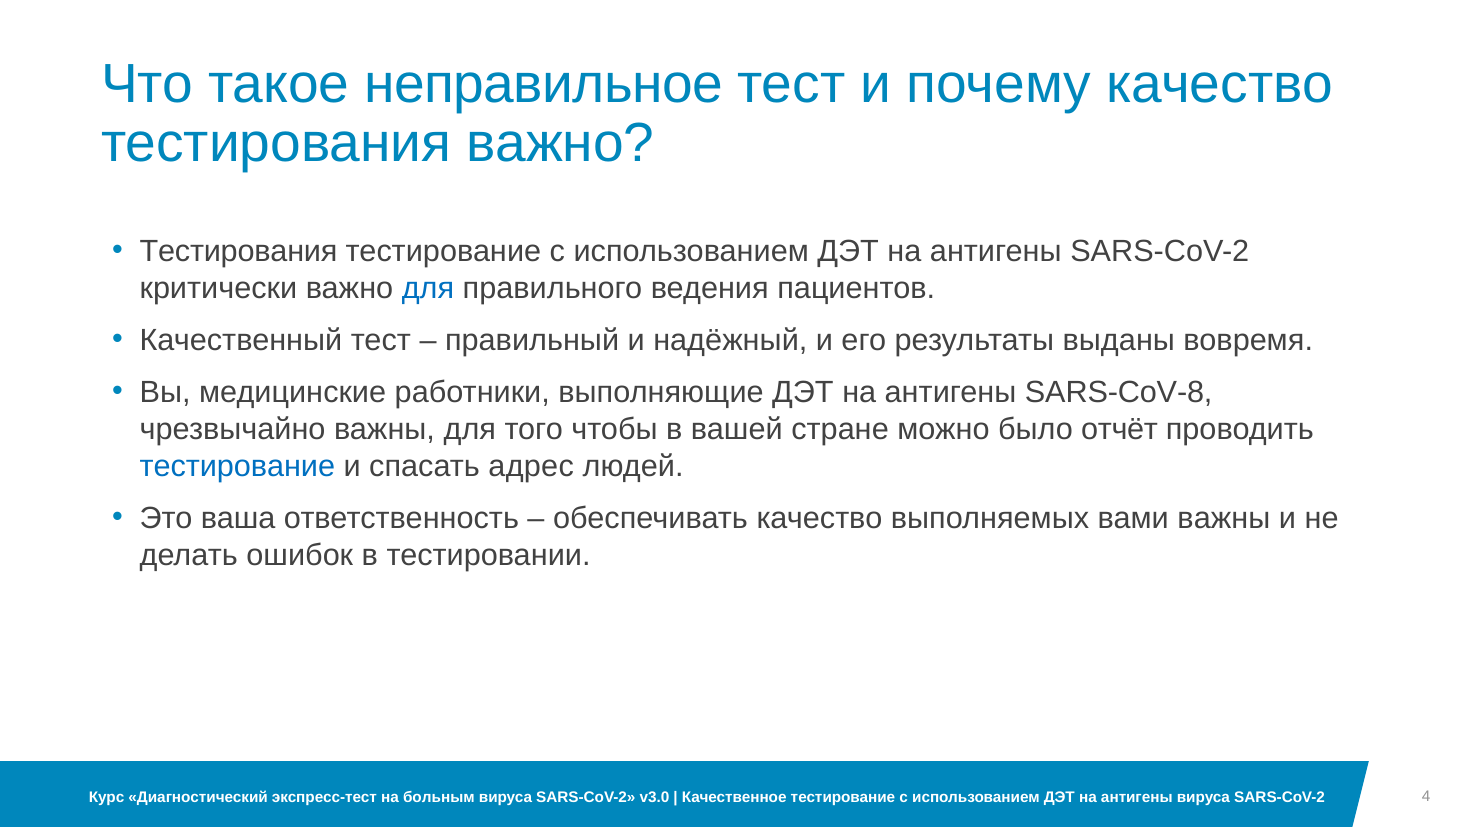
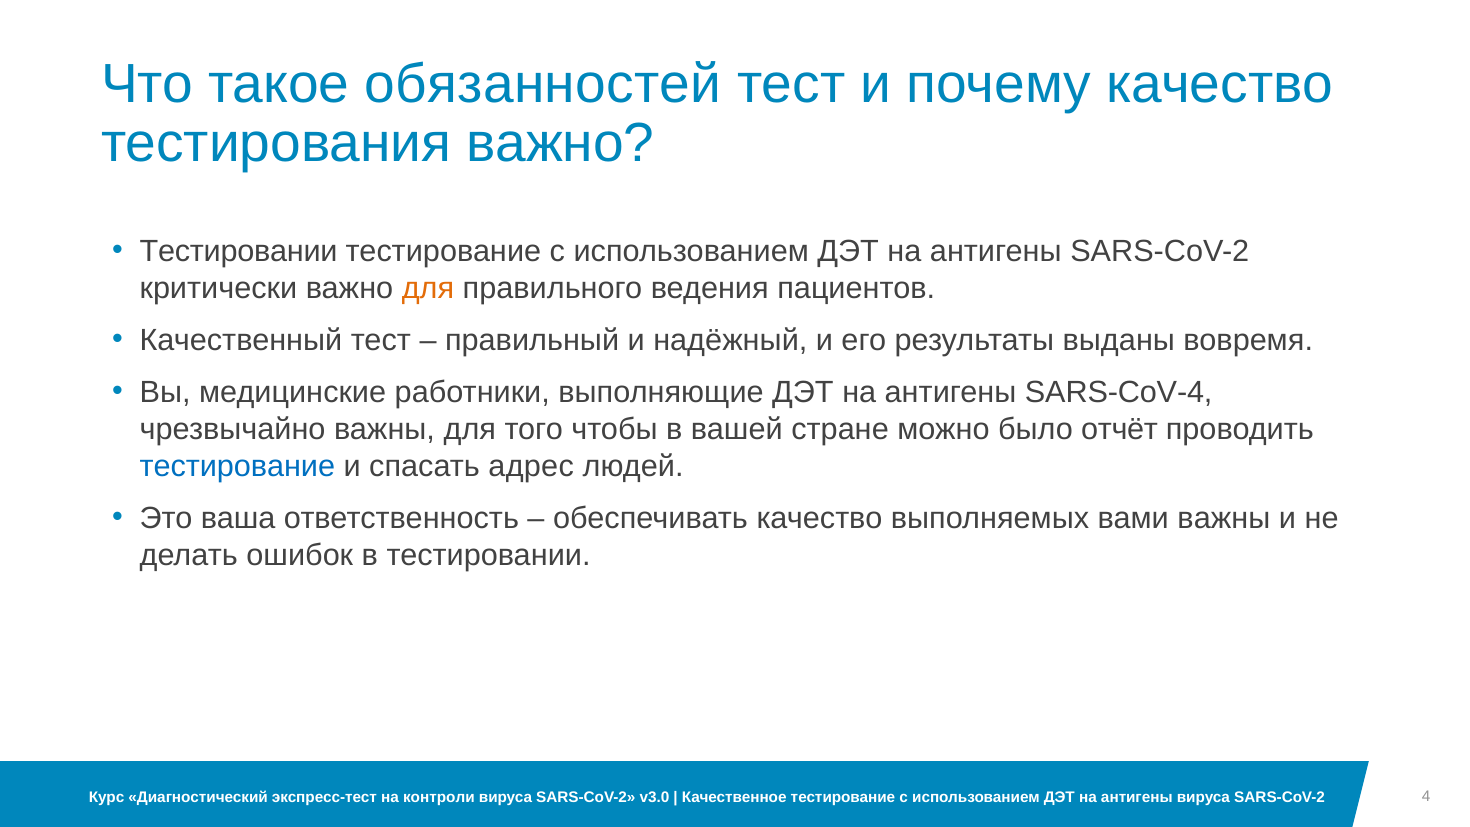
неправильное: неправильное -> обязанностей (543, 84)
Тестирования: Тестирования -> Тестировании (239, 251)
для colour: blue -> orange (428, 288)
SARS-CoV-8: SARS-CoV-8 -> SARS-CoV-4 (1119, 392)
больным: больным -> контроли (439, 798)
